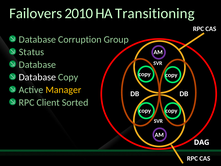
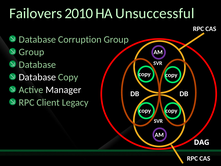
Transitioning: Transitioning -> Unsuccessful (155, 13)
Status: Status -> Group (32, 52)
Manager colour: yellow -> white (63, 90)
Sorted: Sorted -> Legacy (75, 102)
